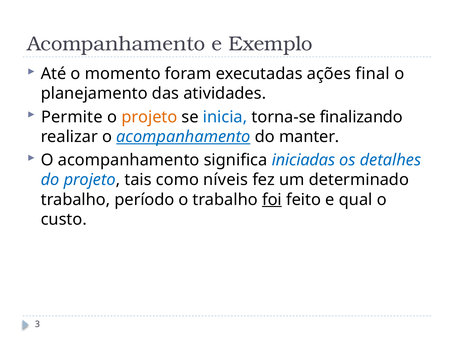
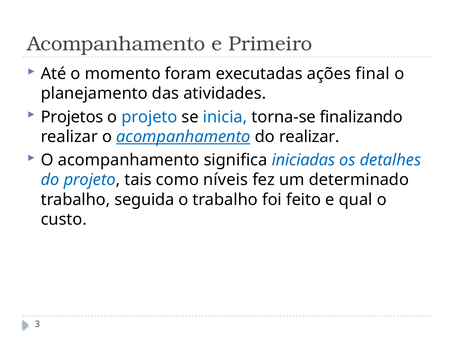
Exemplo: Exemplo -> Primeiro (270, 44)
Permite: Permite -> Projetos (72, 117)
projeto colour: orange -> blue (149, 117)
do manter: manter -> realizar (309, 137)
período: período -> seguida (144, 199)
foi underline: present -> none (272, 199)
